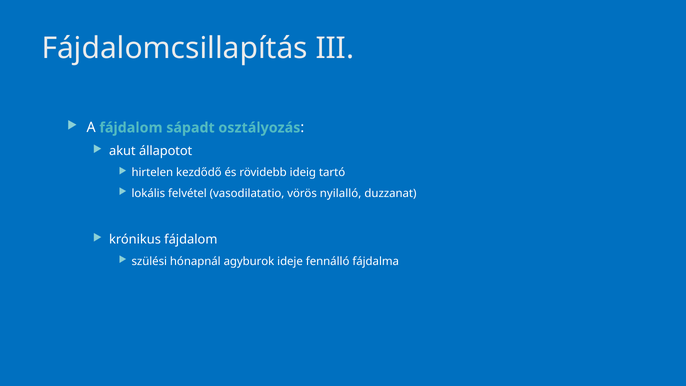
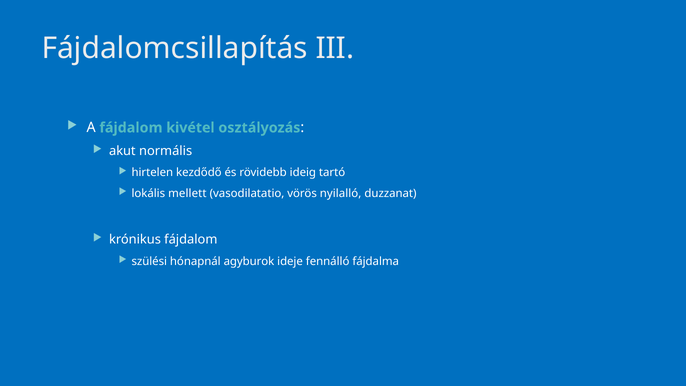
sápadt: sápadt -> kivétel (190, 128)
állapotot: állapotot -> normális (166, 151)
felvétel: felvétel -> mellett (187, 194)
